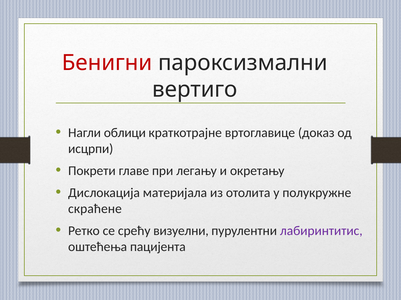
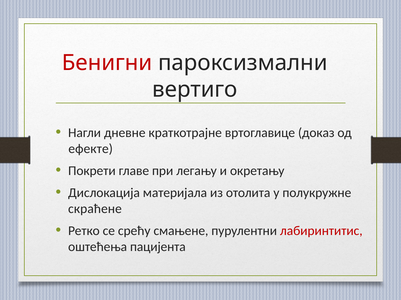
oблици: oблици -> днeвнe (125, 133)
исцрпи: исцрпи -> ефекте (91, 149)
визуелни: визуелни -> смањене (181, 231)
лабиринтитис colour: purple -> red (321, 231)
